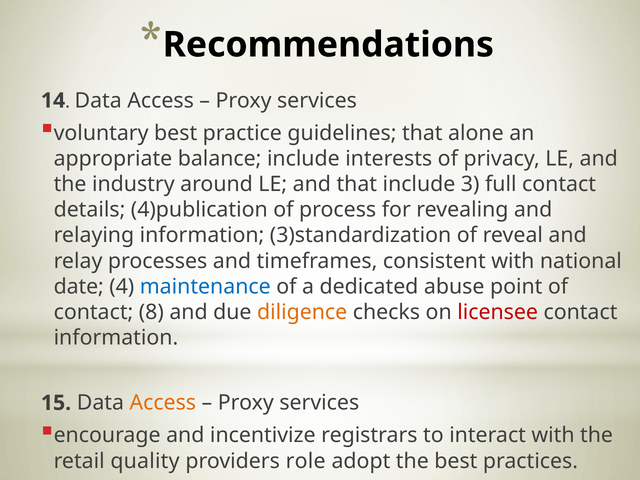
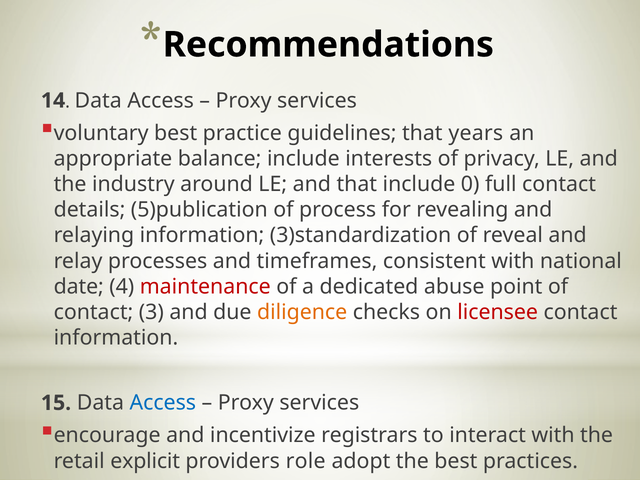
alone: alone -> years (476, 133)
3: 3 -> 0 (470, 184)
4)publication: 4)publication -> 5)publication (199, 210)
maintenance colour: blue -> red (205, 287)
8: 8 -> 3 (151, 312)
Access colour: orange -> blue (163, 403)
quality: quality -> explicit (145, 461)
